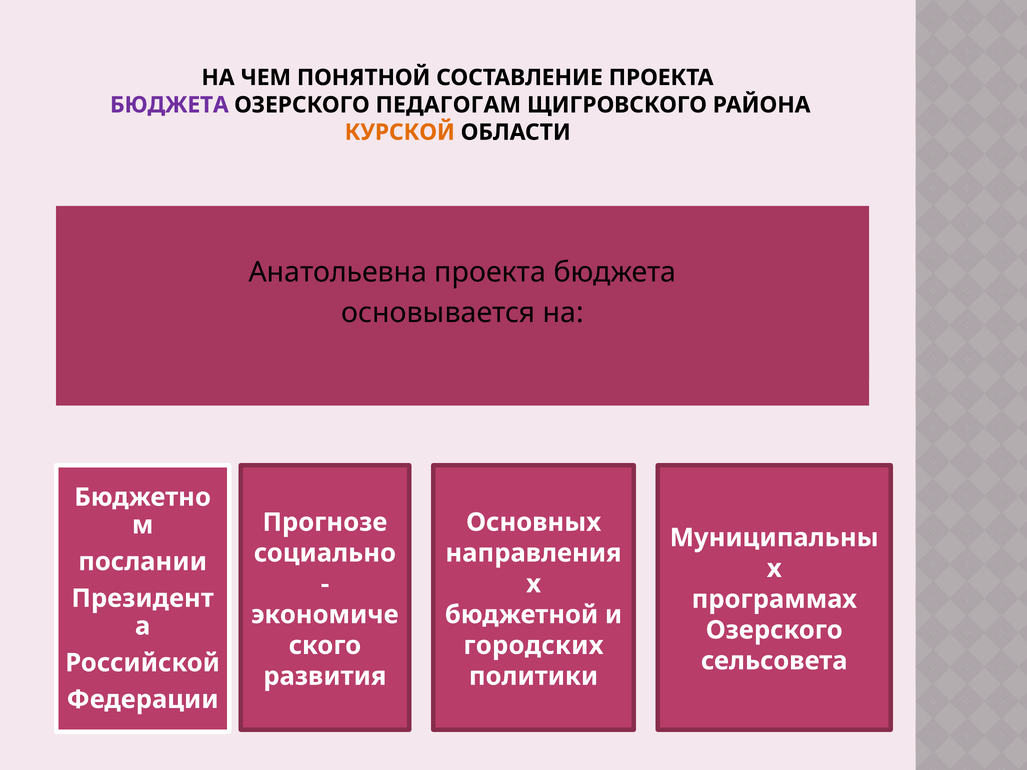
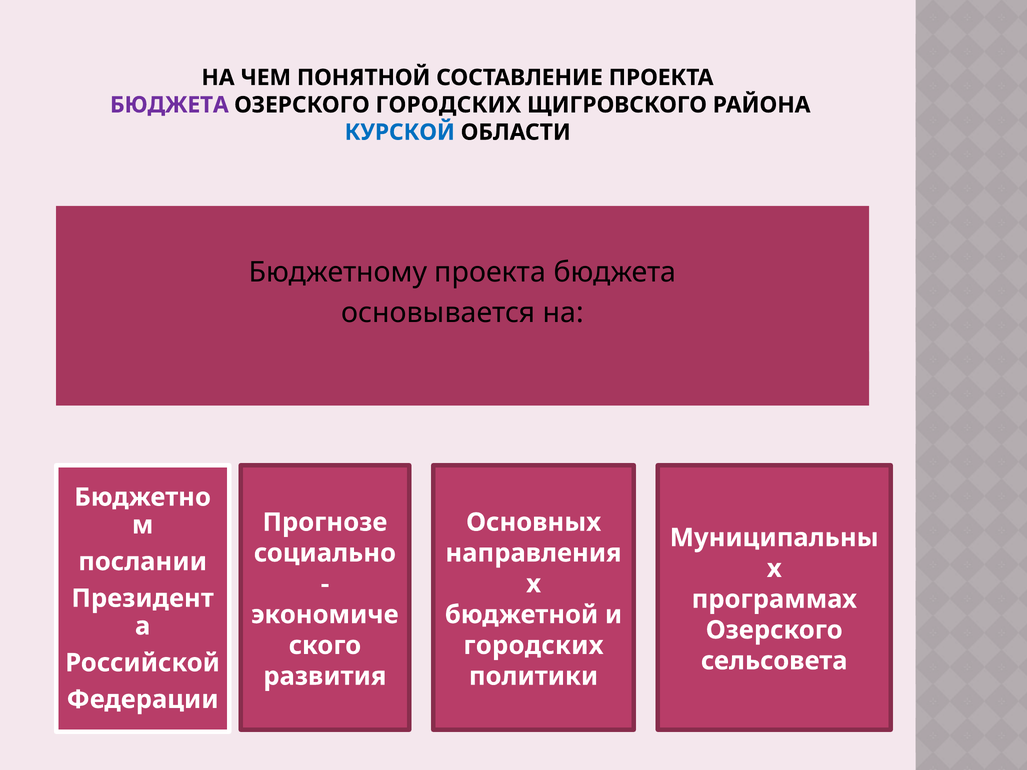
ОЗЕРСКОГО ПЕДАГОГАМ: ПЕДАГОГАМ -> ГОРОДСКИХ (448, 105)
КУРСКОЙ colour: orange -> blue (400, 132)
Анатольевна: Анатольевна -> Бюджетному (338, 272)
